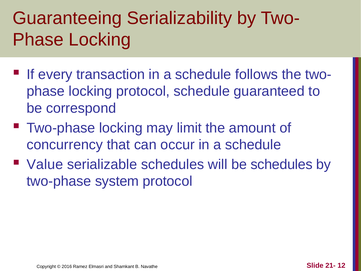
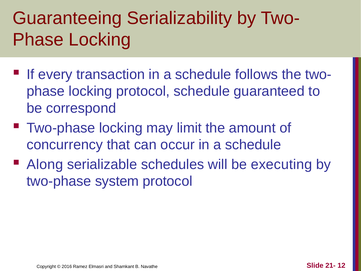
Value: Value -> Along (45, 164)
be schedules: schedules -> executing (281, 164)
